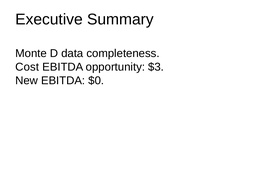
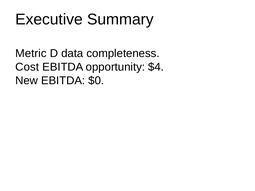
Monte: Monte -> Metric (31, 53)
$3: $3 -> $4 (156, 67)
